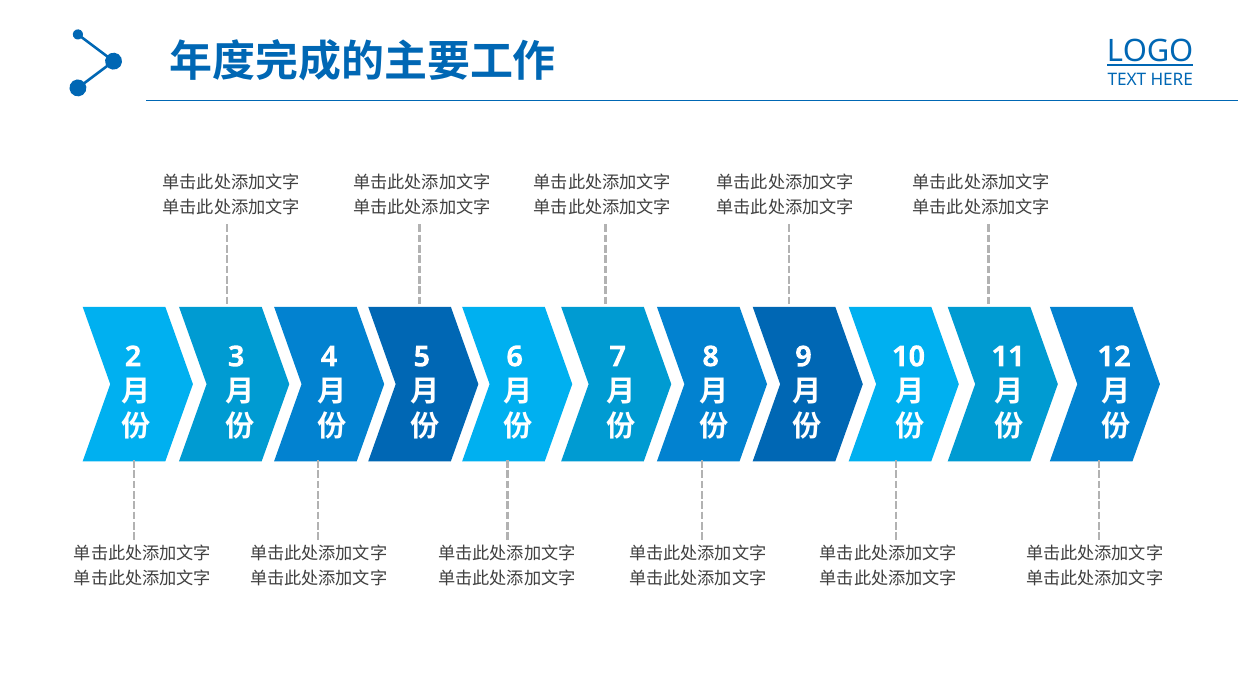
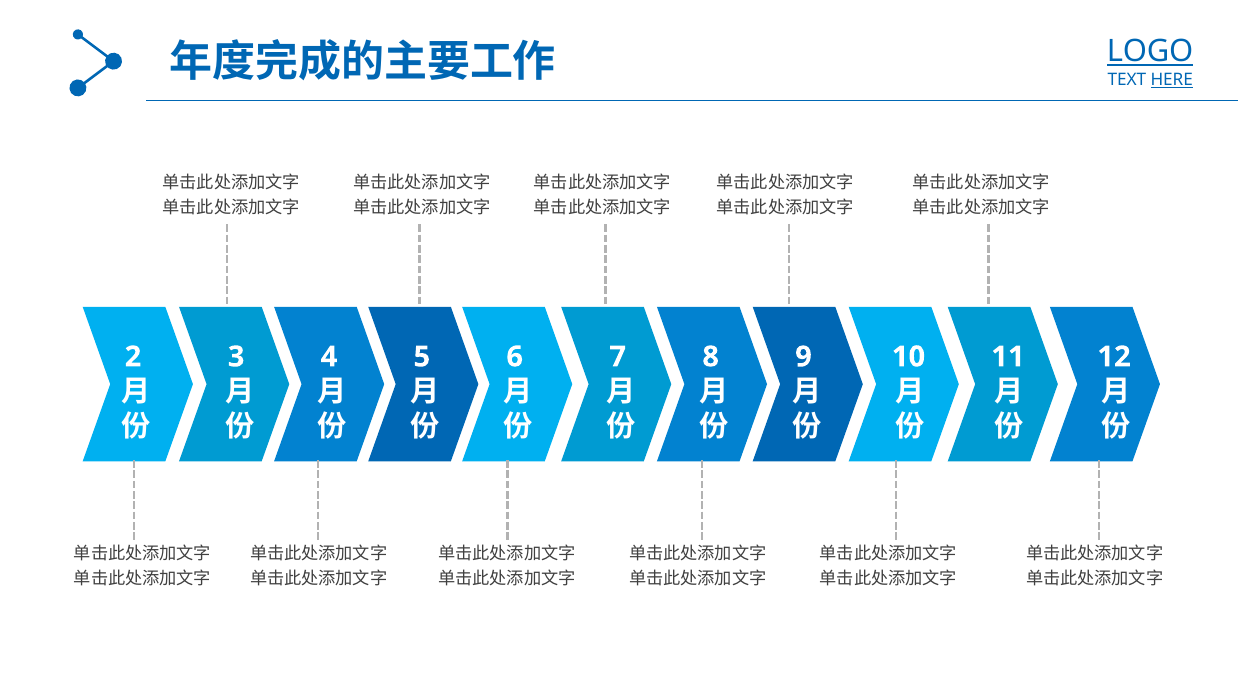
HERE underline: none -> present (1172, 80)
